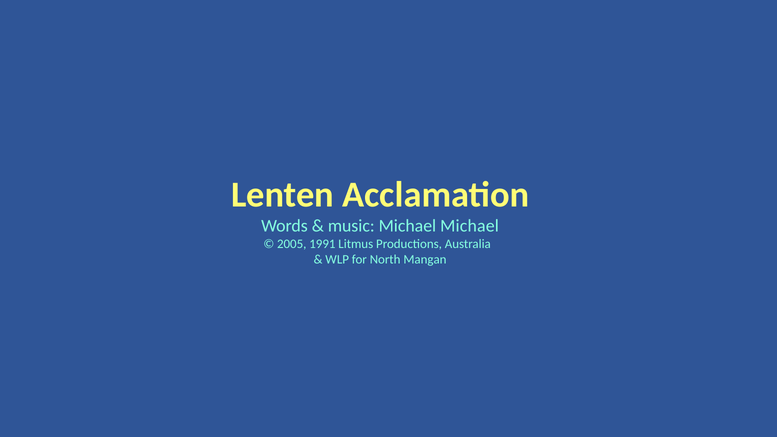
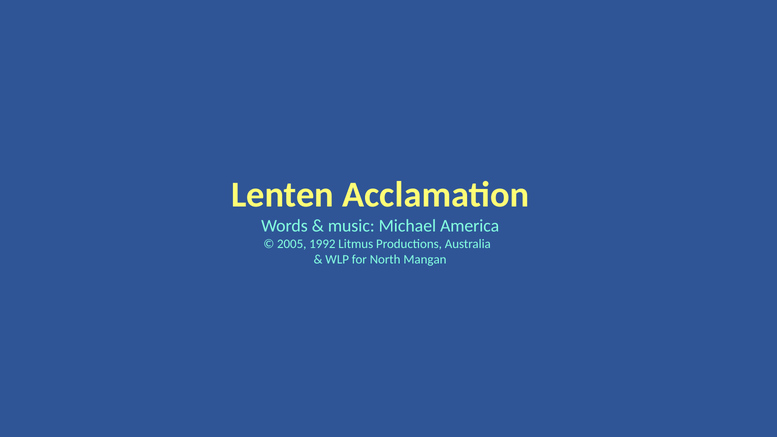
Michael Michael: Michael -> America (470, 226)
1991: 1991 -> 1992 (322, 244)
